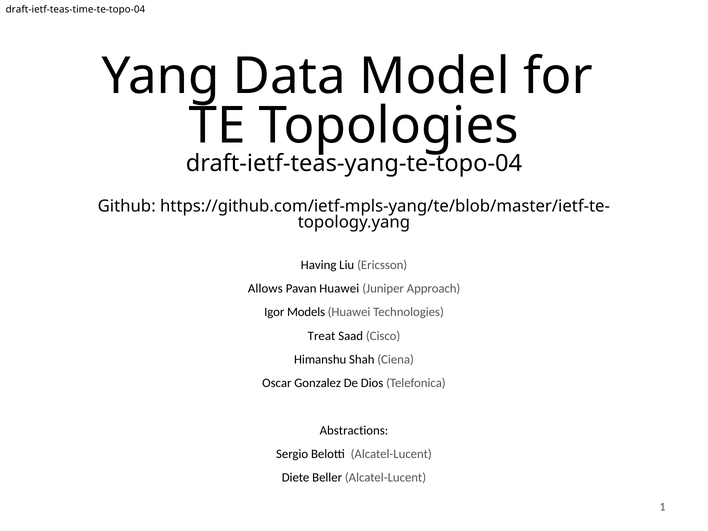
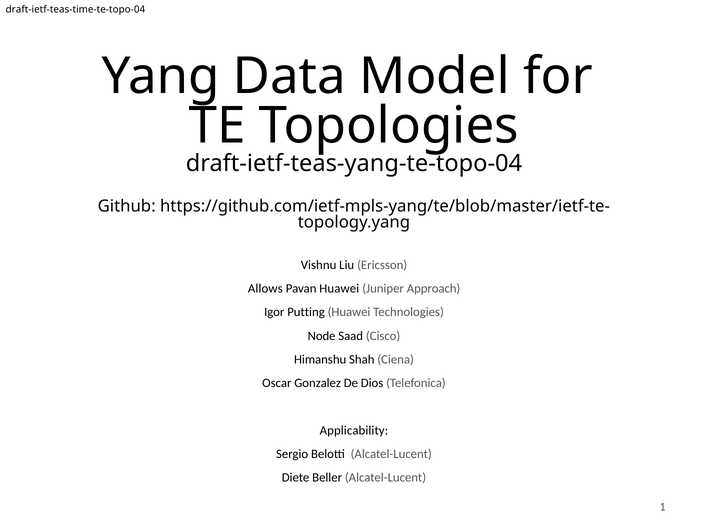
Having: Having -> Vishnu (319, 265)
Models: Models -> Putting (306, 312)
Treat: Treat -> Node (322, 336)
Abstractions: Abstractions -> Applicability (354, 430)
